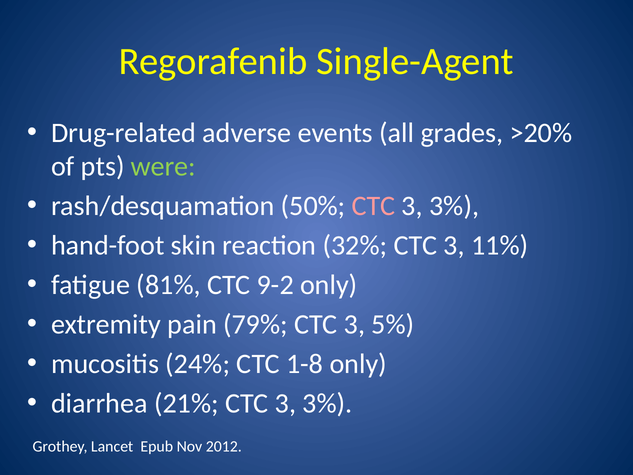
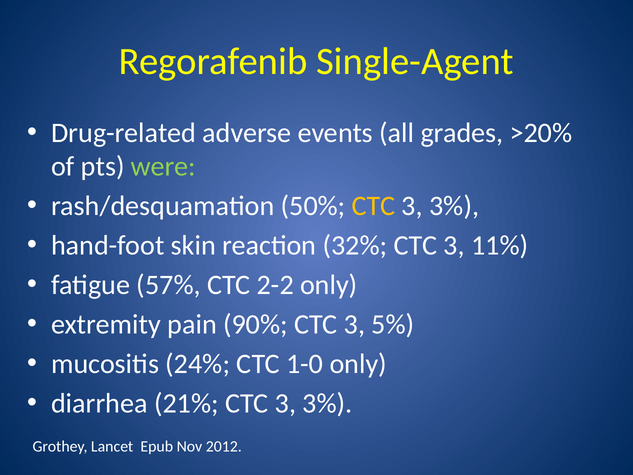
CTC colour: pink -> yellow (374, 206)
81%: 81% -> 57% (169, 285)
9-2: 9-2 -> 2-2 (275, 285)
79%: 79% -> 90% (256, 324)
1-8: 1-8 -> 1-0 (305, 364)
